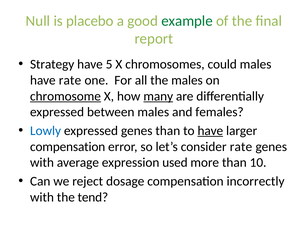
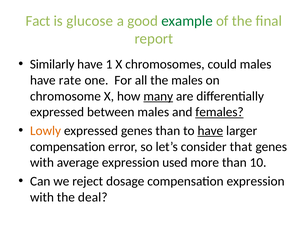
Null: Null -> Fact (38, 21)
placebo: placebo -> glucose (90, 21)
Strategy: Strategy -> Similarly (52, 64)
5: 5 -> 1 (109, 64)
chromosome underline: present -> none (65, 96)
females underline: none -> present (219, 112)
Lowly colour: blue -> orange (46, 131)
consider rate: rate -> that (241, 147)
compensation incorrectly: incorrectly -> expression (256, 181)
tend: tend -> deal (93, 197)
